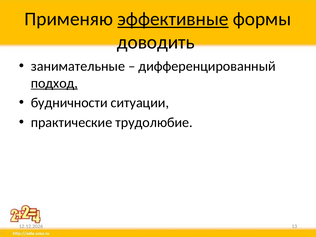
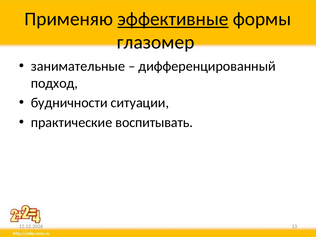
доводить: доводить -> глазомер (156, 42)
подход underline: present -> none (54, 83)
трудолюбие: трудолюбие -> воспитывать (154, 122)
